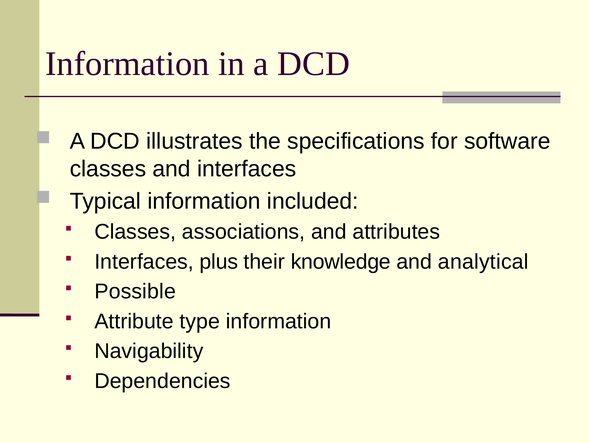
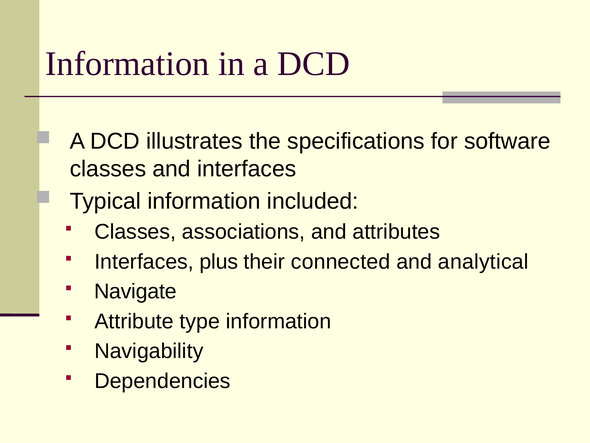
knowledge: knowledge -> connected (341, 261)
Possible: Possible -> Navigate (135, 291)
